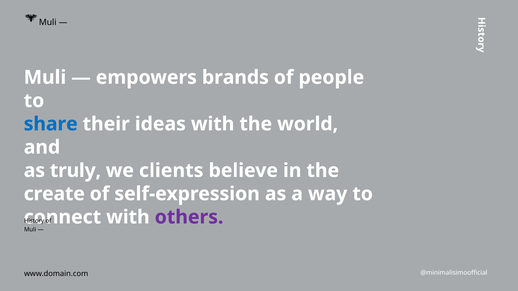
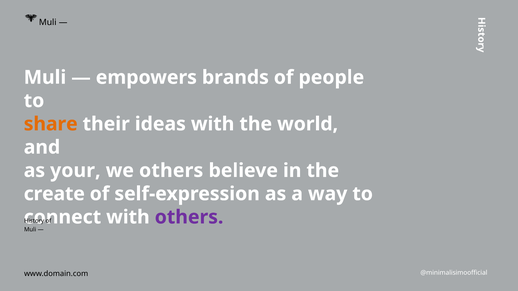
share colour: blue -> orange (51, 124)
truly: truly -> your (75, 171)
we clients: clients -> others (171, 171)
